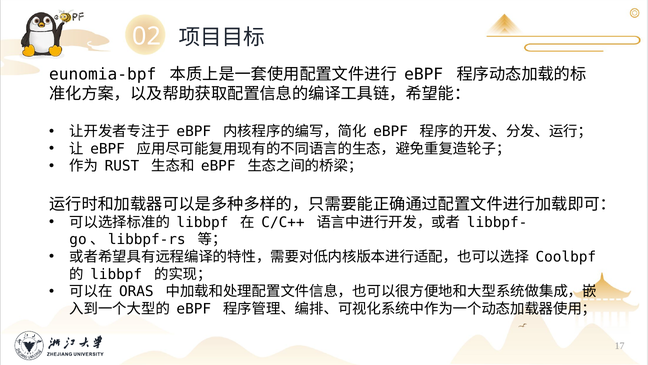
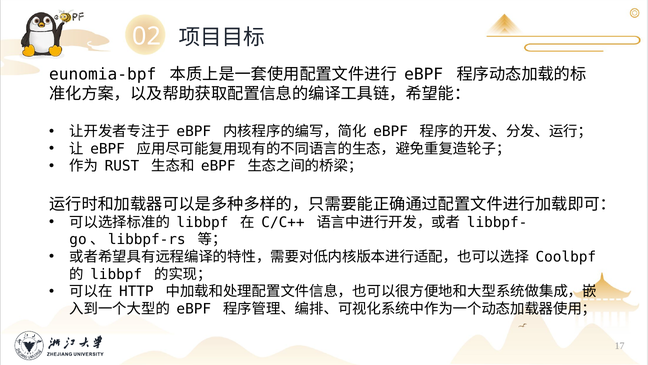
ORAS: ORAS -> HTTP (136, 291)
